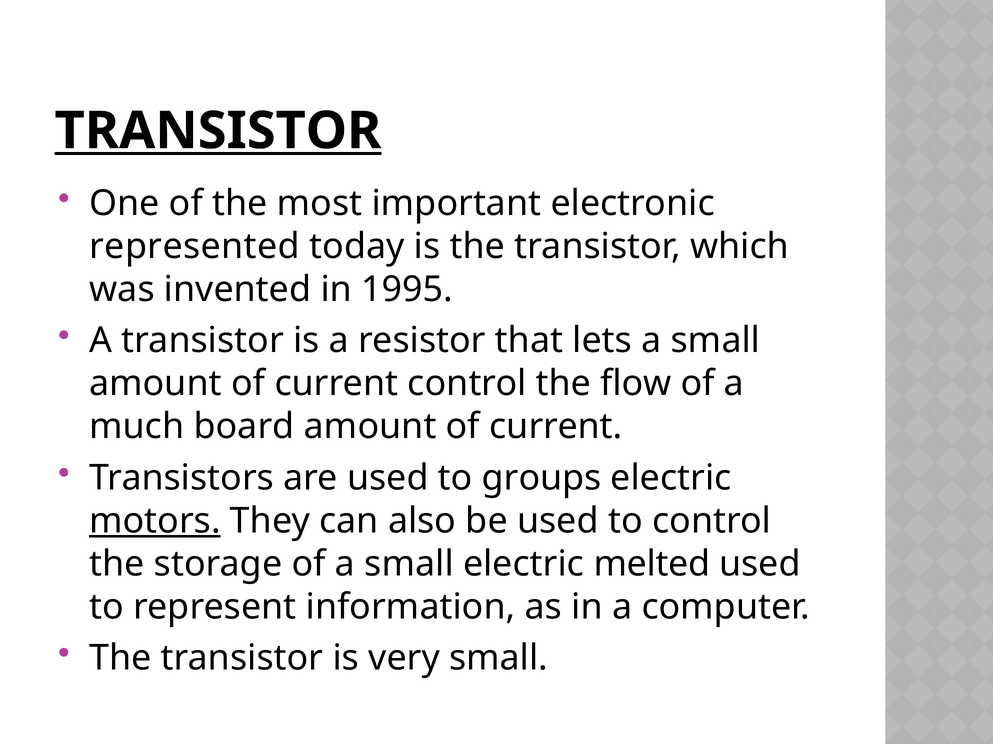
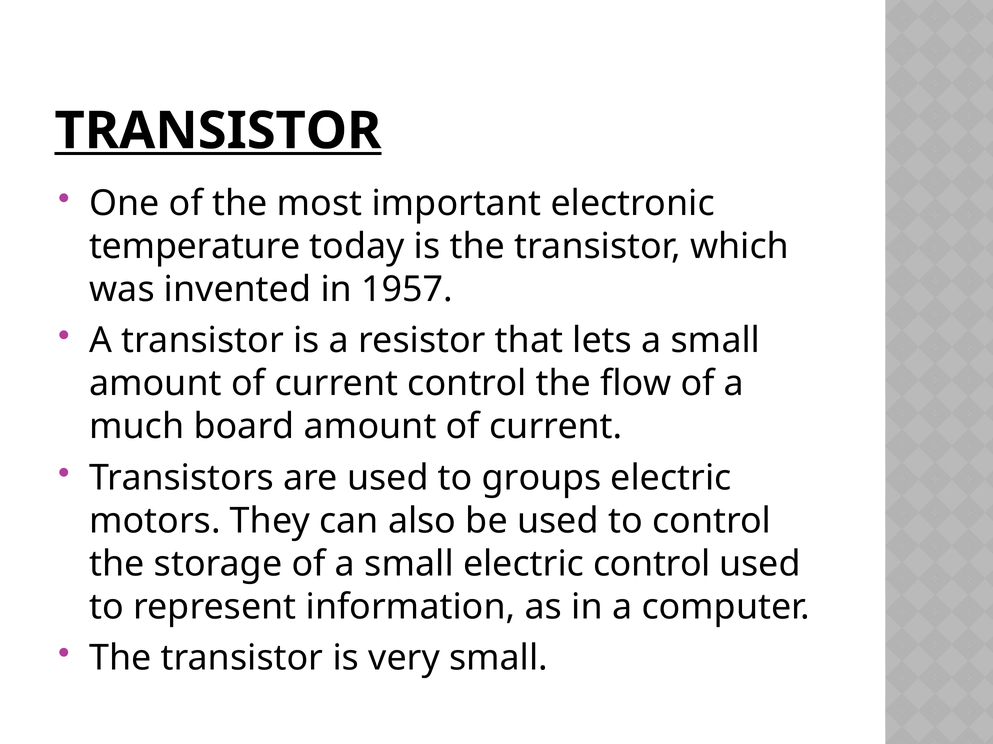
represented: represented -> temperature (195, 247)
1995: 1995 -> 1957 (407, 290)
motors underline: present -> none (155, 521)
electric melted: melted -> control (652, 564)
